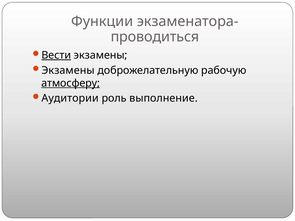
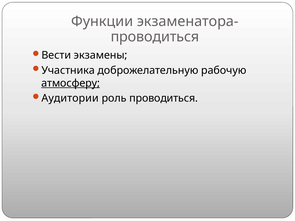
Вести underline: present -> none (56, 55)
Экзамены: Экзамены -> Участника (68, 70)
роль выполнение: выполнение -> проводиться (164, 98)
